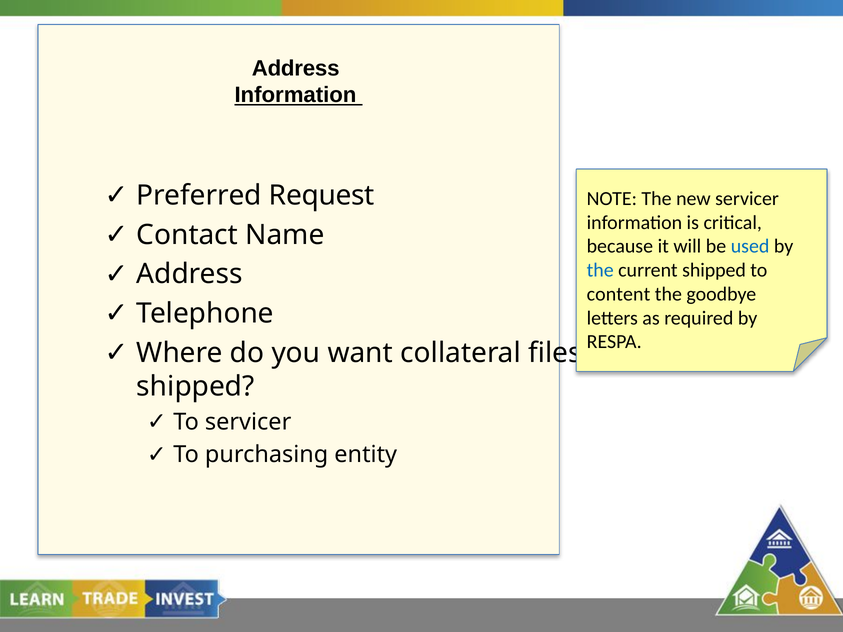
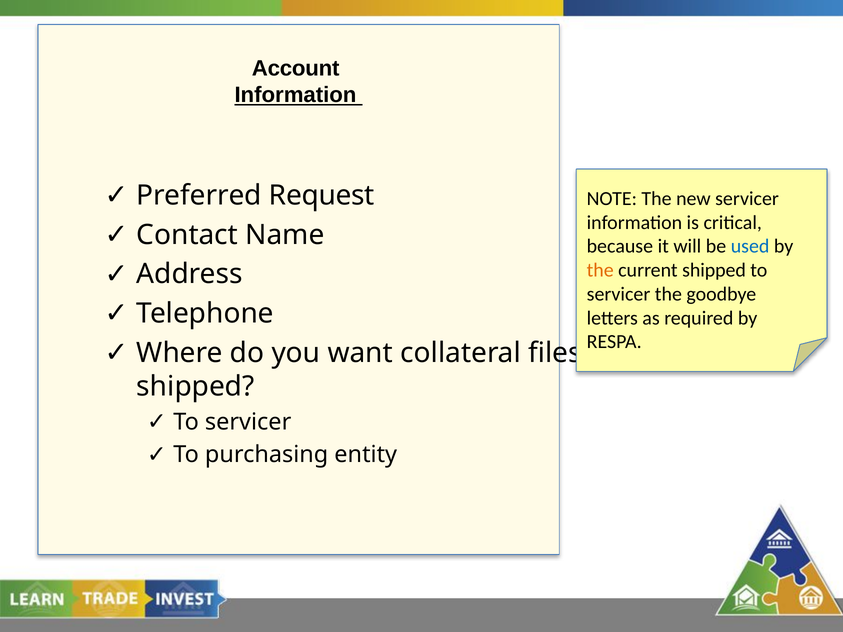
Address: Address -> Account (296, 68)
the colour: blue -> orange (600, 270)
content: content -> servicer (619, 294)
